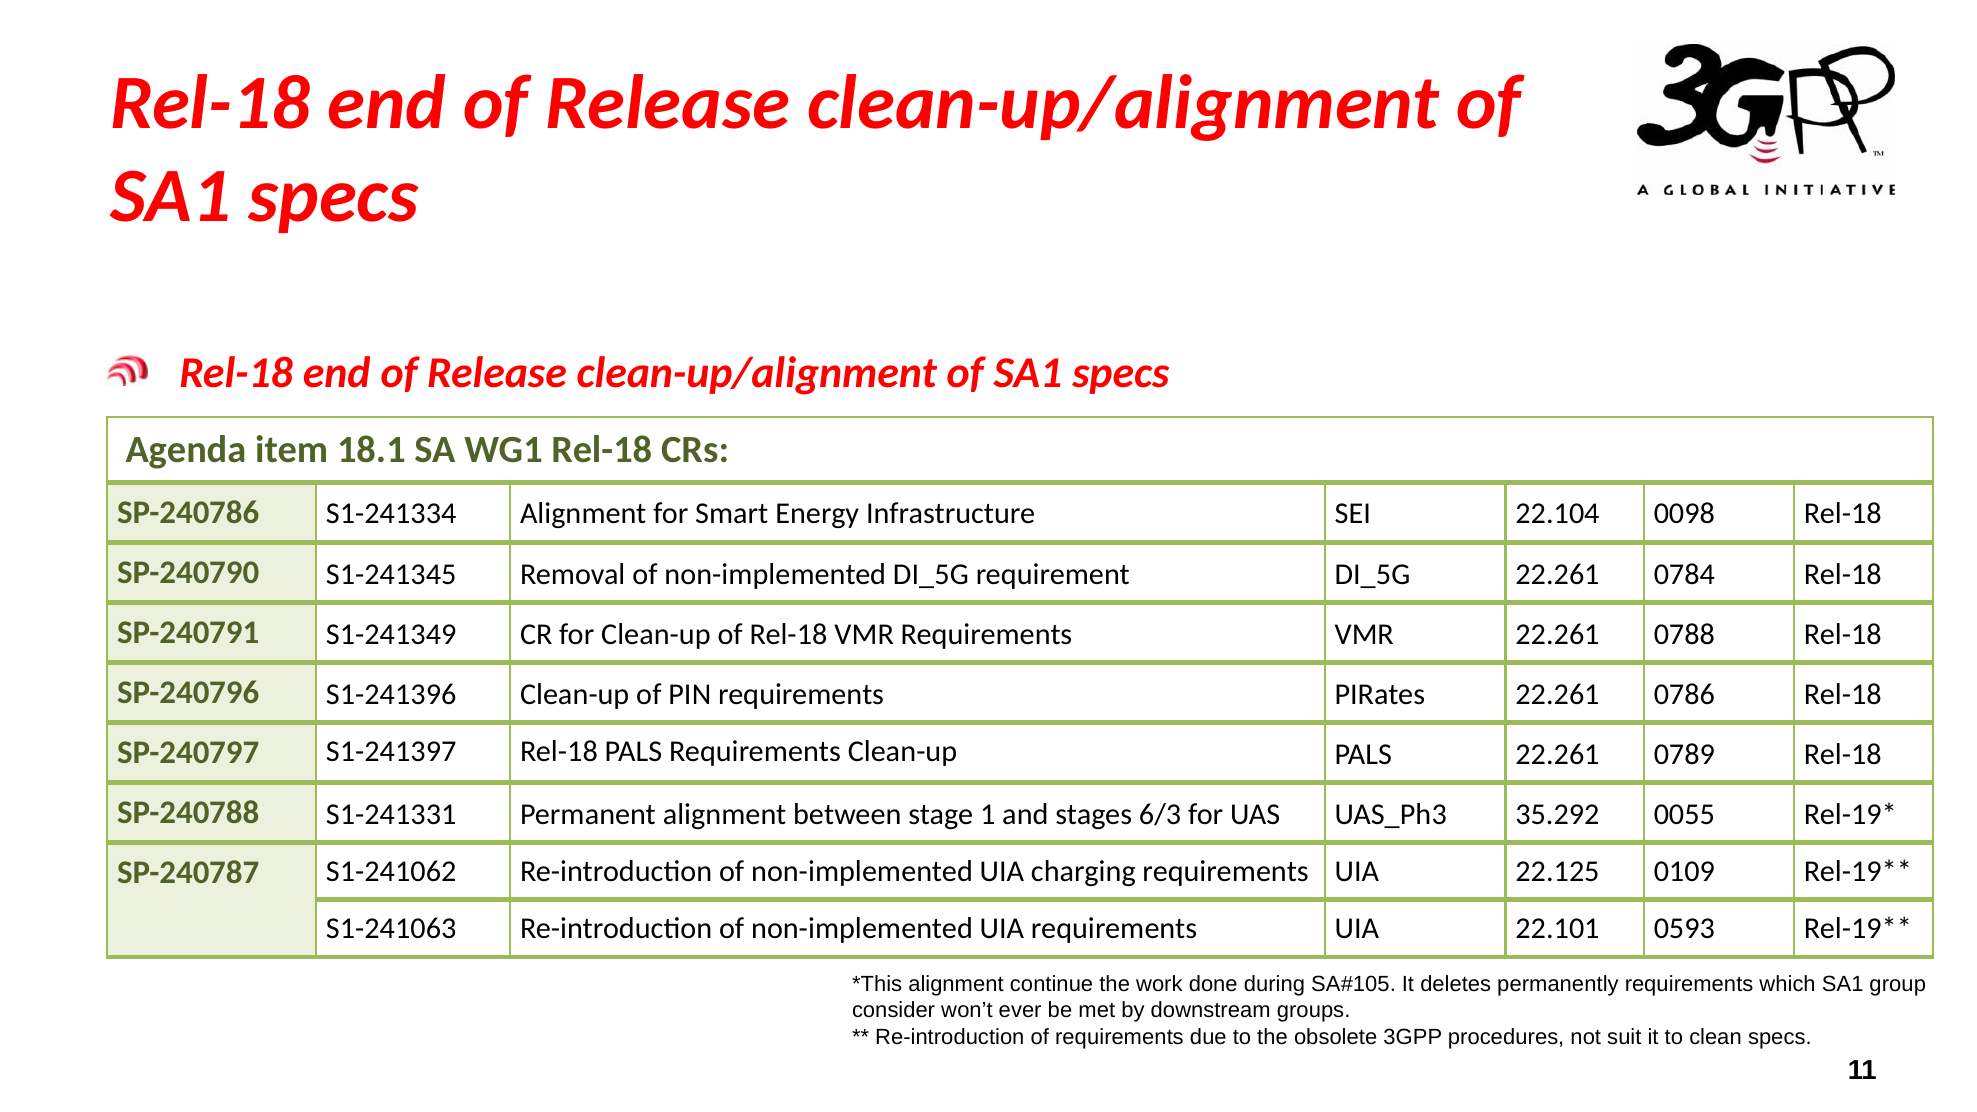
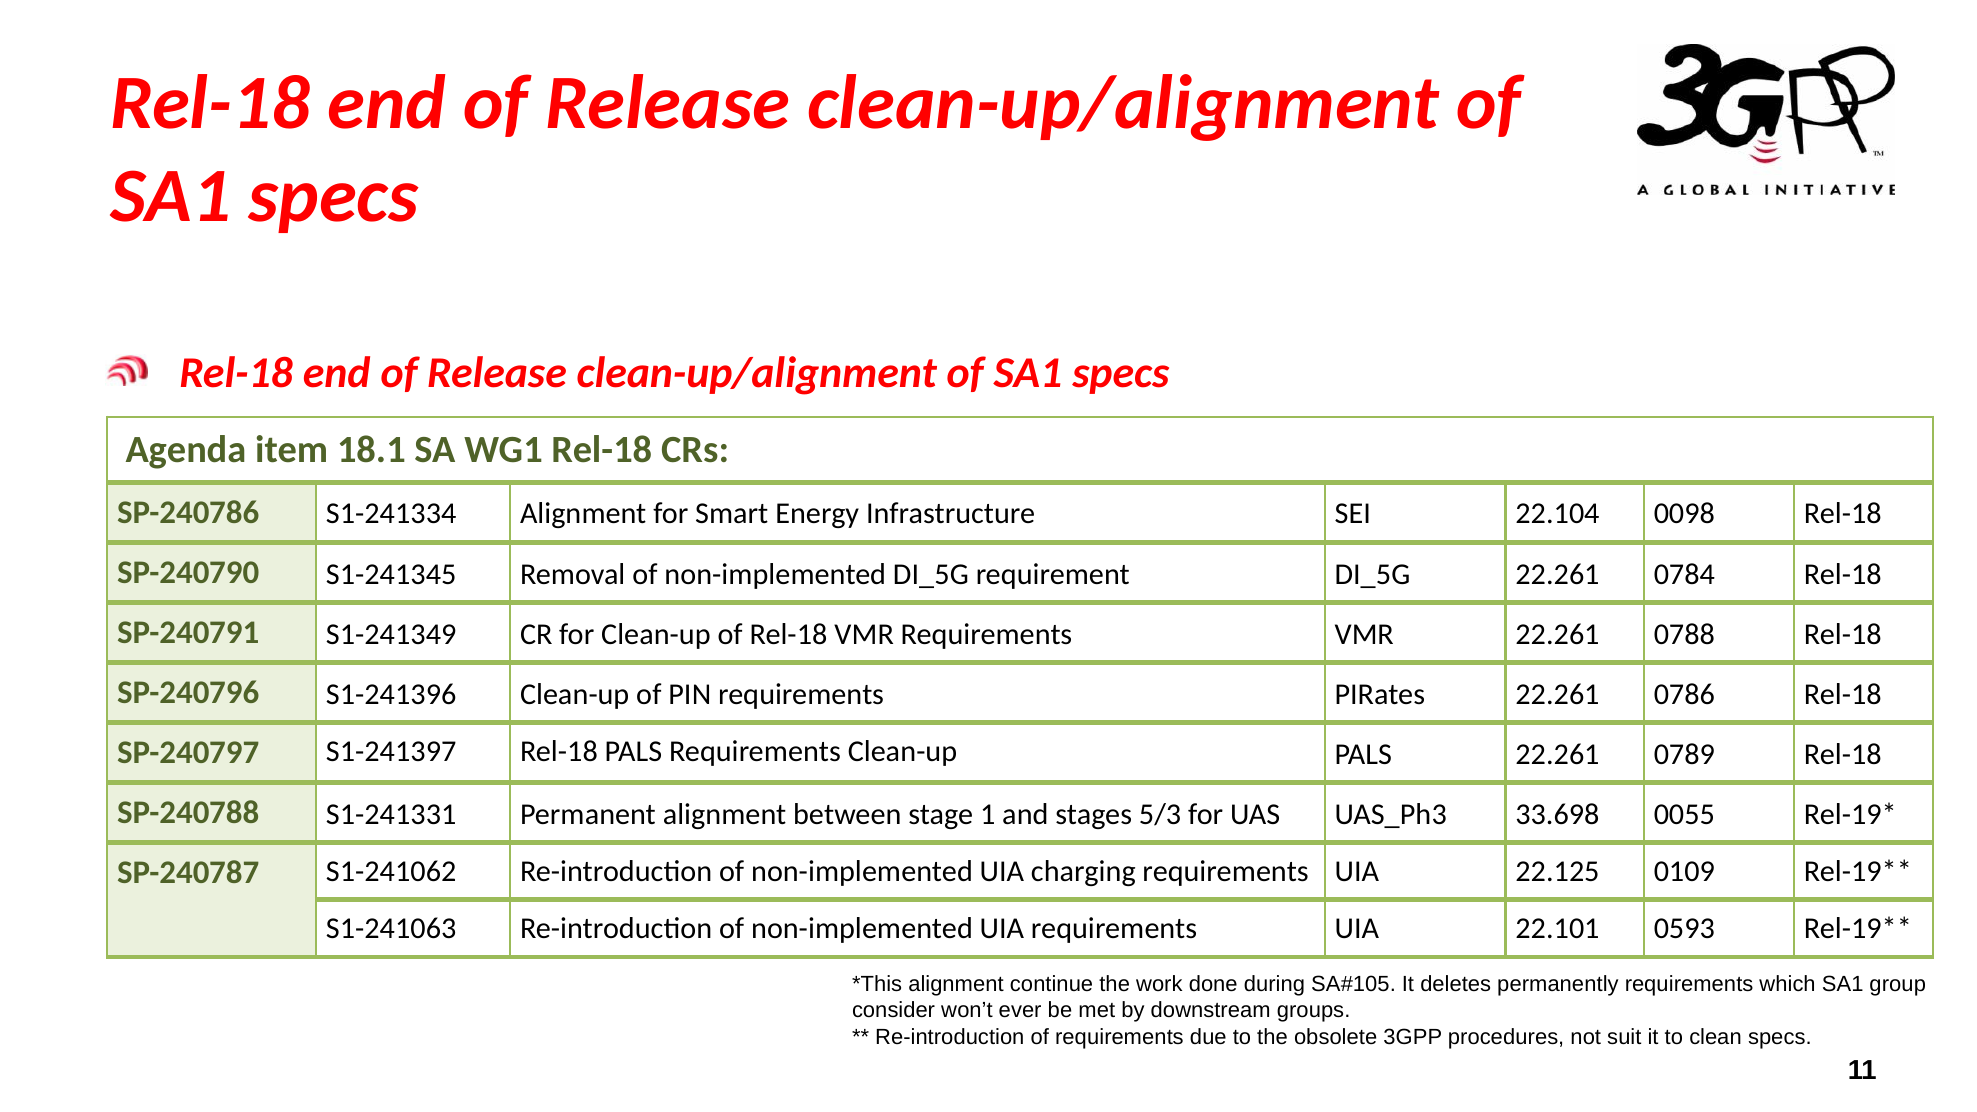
6/3: 6/3 -> 5/3 (1160, 815)
35.292: 35.292 -> 33.698 (1557, 815)
